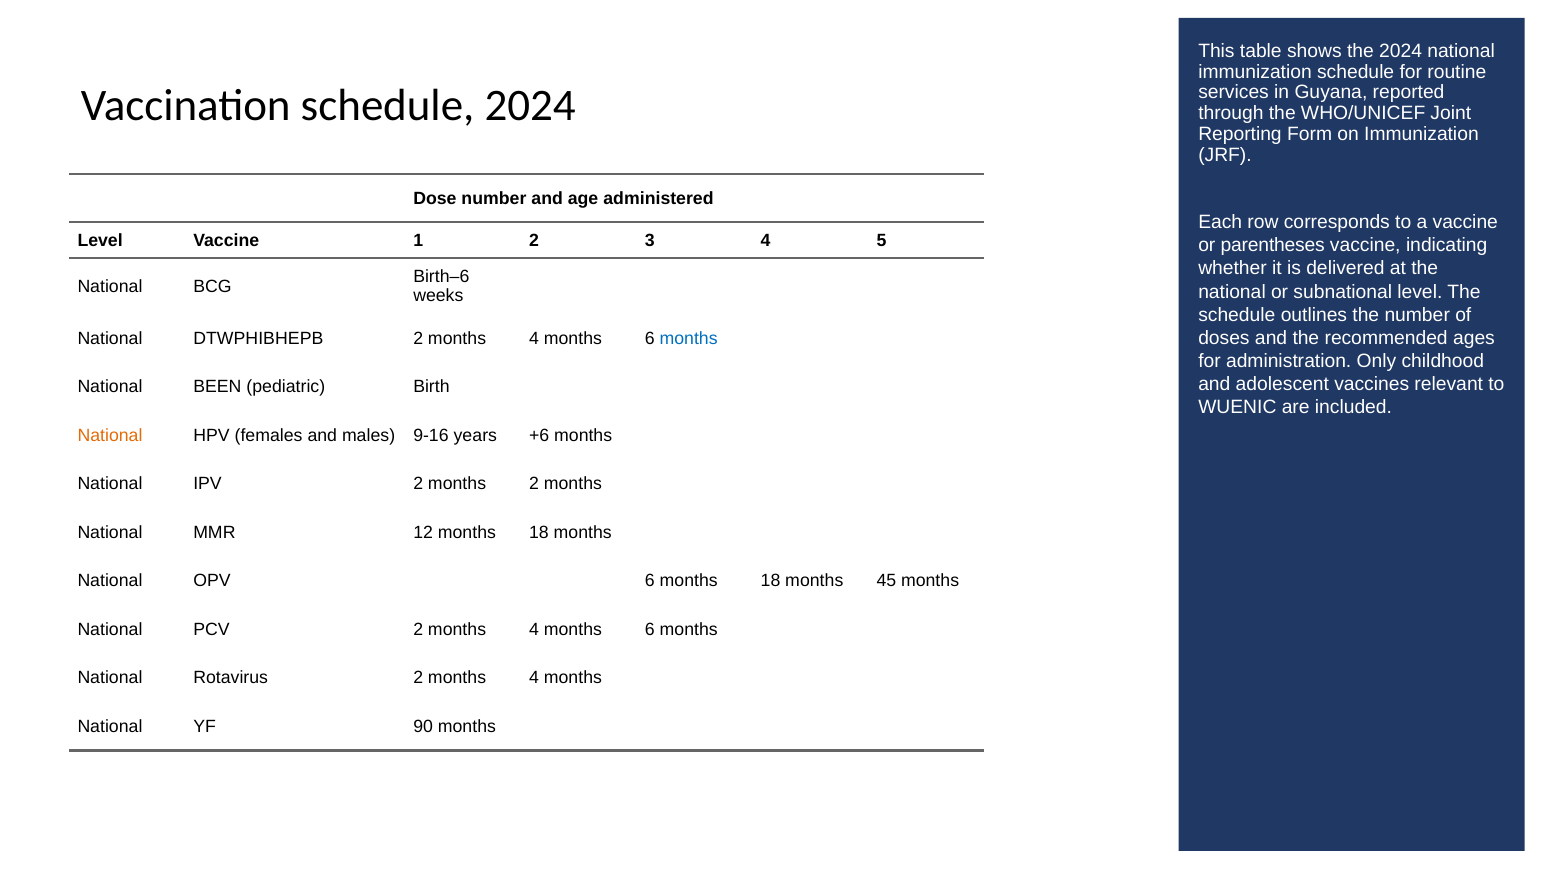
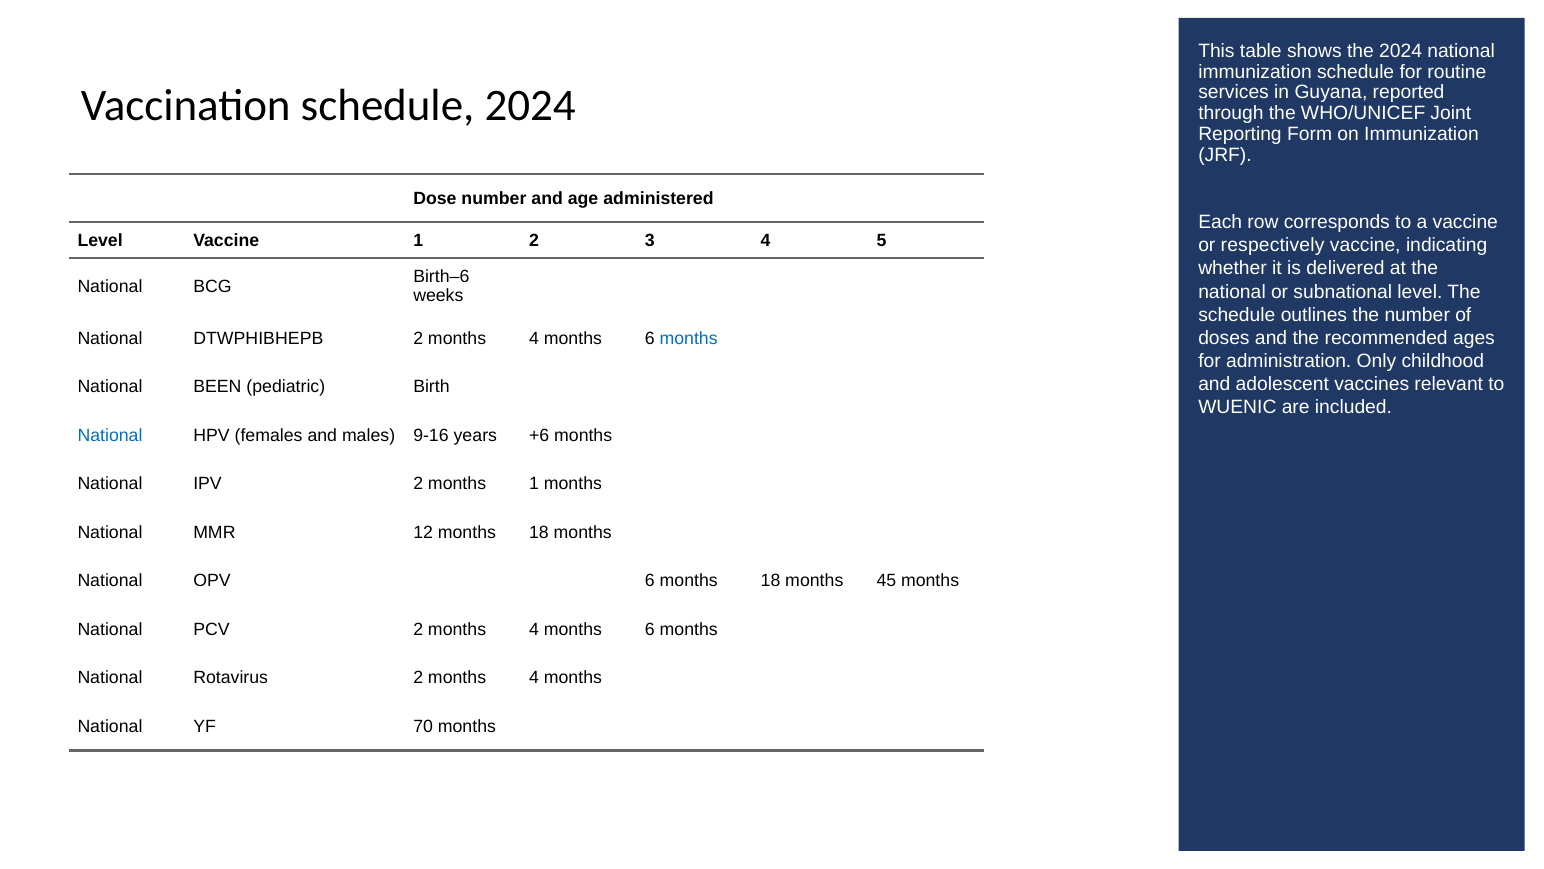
parentheses: parentheses -> respectively (1273, 245)
National colour: orange -> blue (110, 435)
months 2: 2 -> 1 (534, 484)
90: 90 -> 70 (423, 726)
